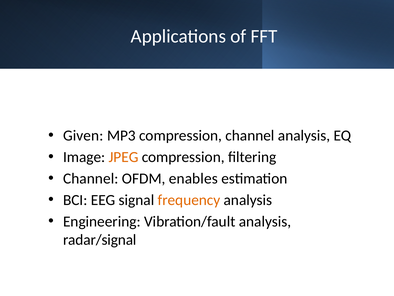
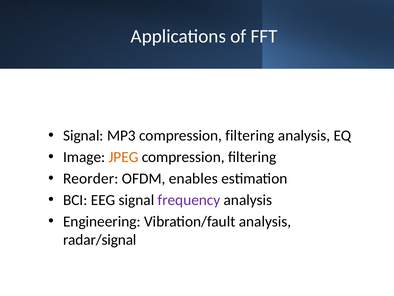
Given: Given -> Signal (83, 135)
MP3 compression channel: channel -> filtering (250, 135)
Channel: Channel -> Reorder (91, 178)
frequency colour: orange -> purple (189, 200)
